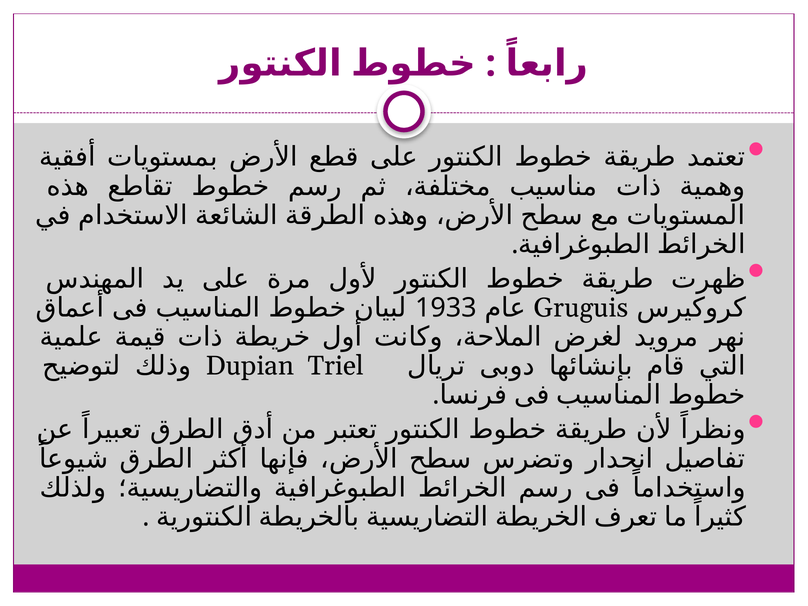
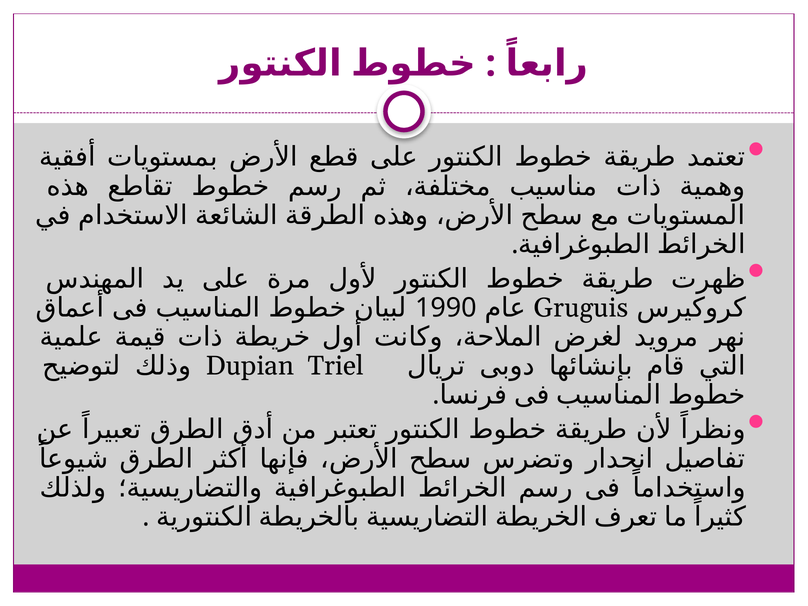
1933: 1933 -> 1990 (446, 308)
